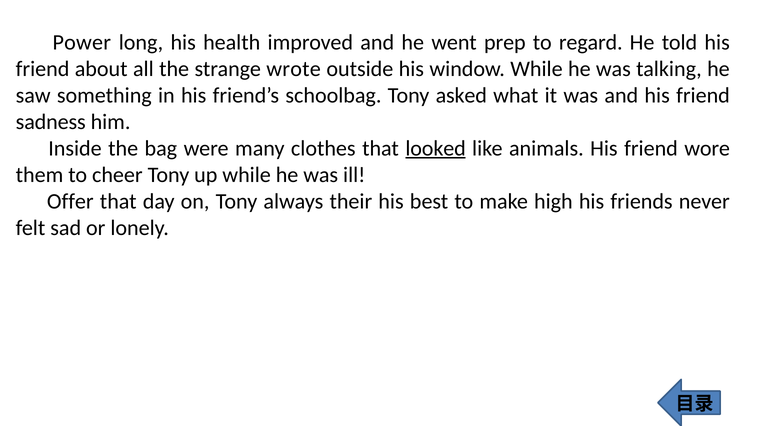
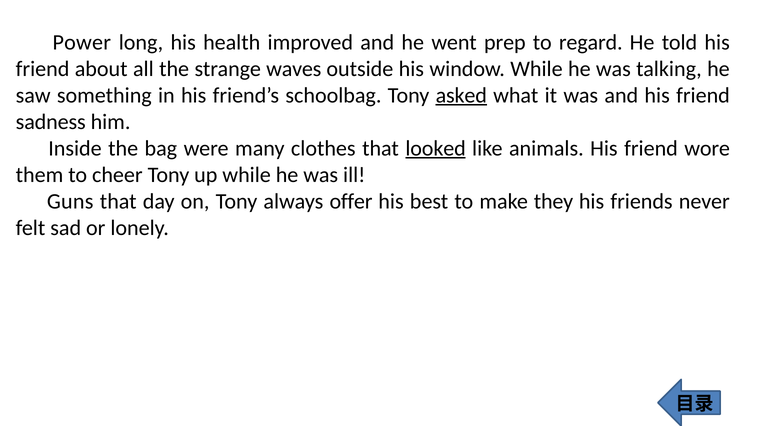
wrote: wrote -> waves (294, 69)
asked underline: none -> present (461, 95)
Offer: Offer -> Guns (70, 202)
their: their -> offer (351, 202)
high: high -> they (554, 202)
